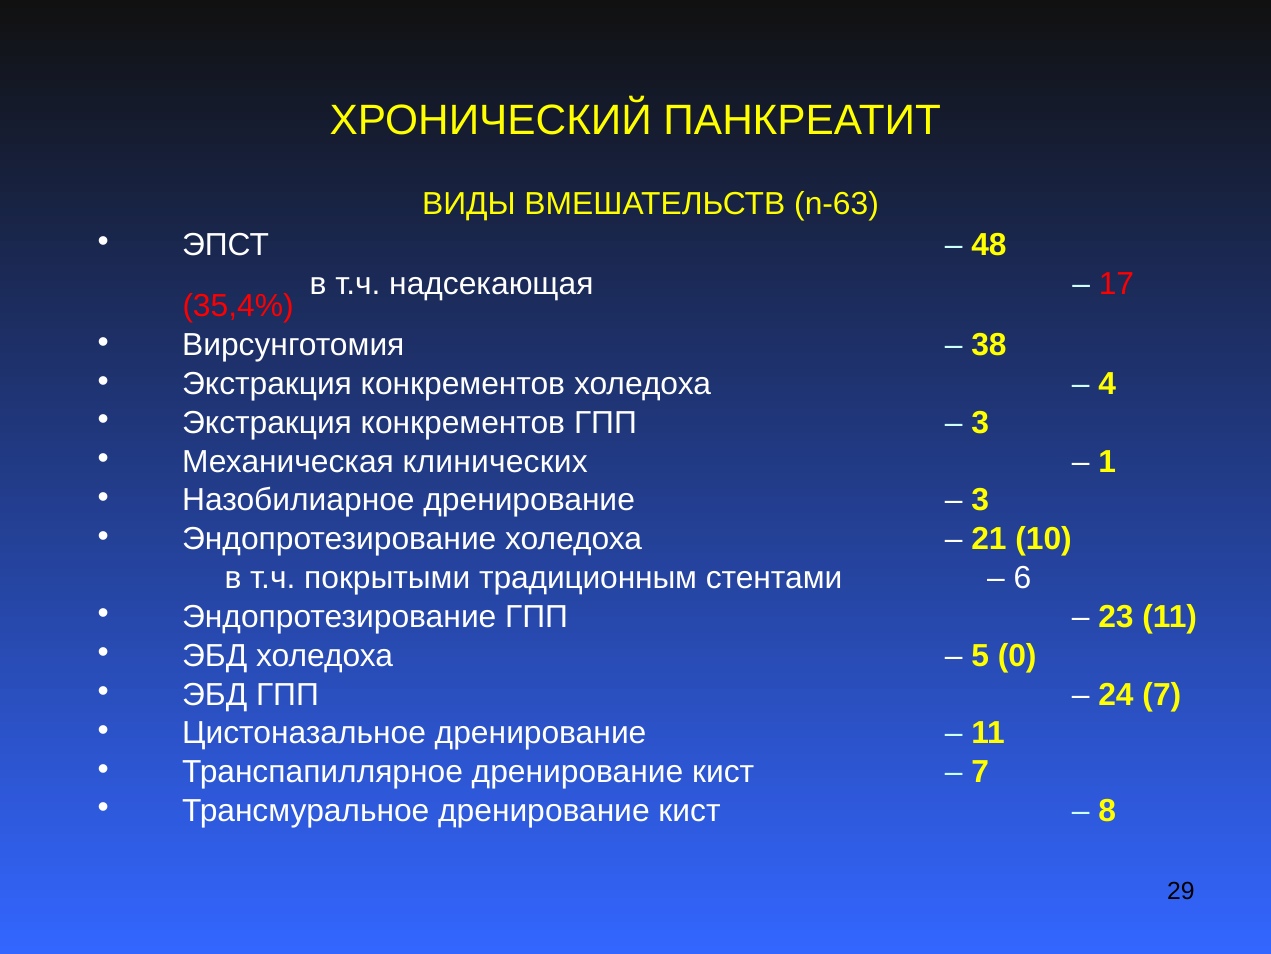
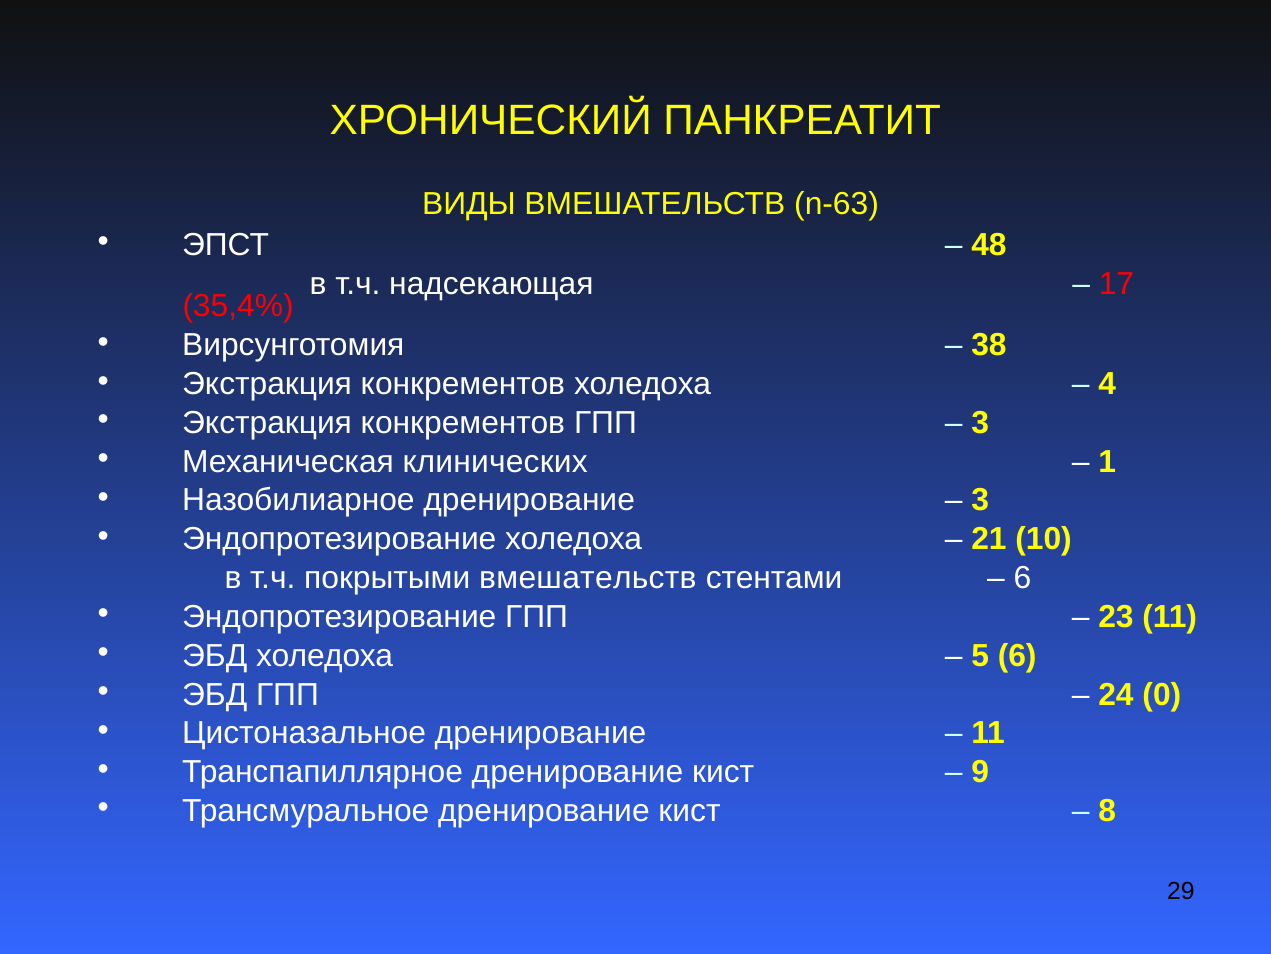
покрытыми традиционным: традиционным -> вмешательств (588, 578)
5 0: 0 -> 6 (1017, 655)
24 7: 7 -> 0 (1162, 694)
7: 7 -> 9 (980, 772)
